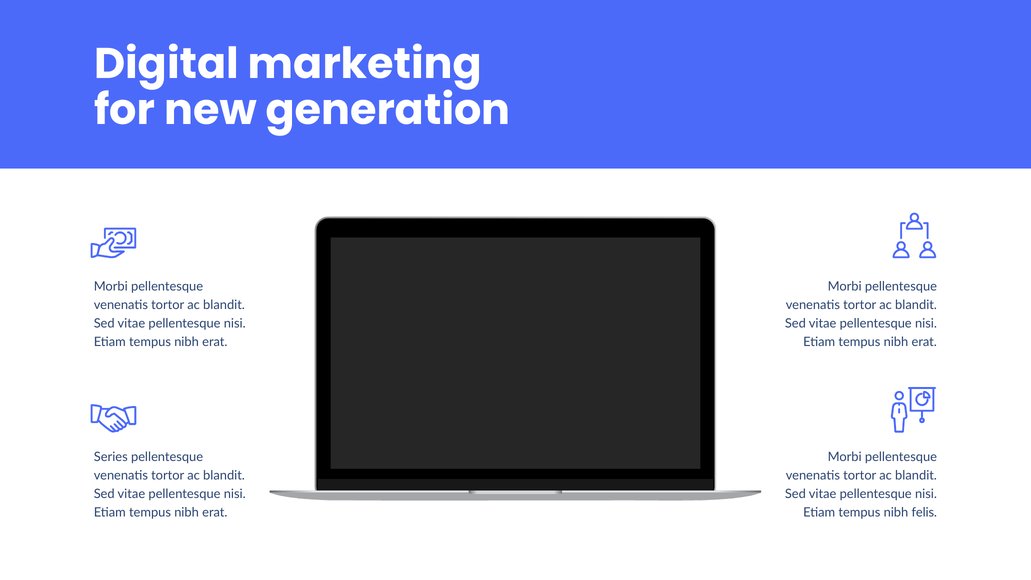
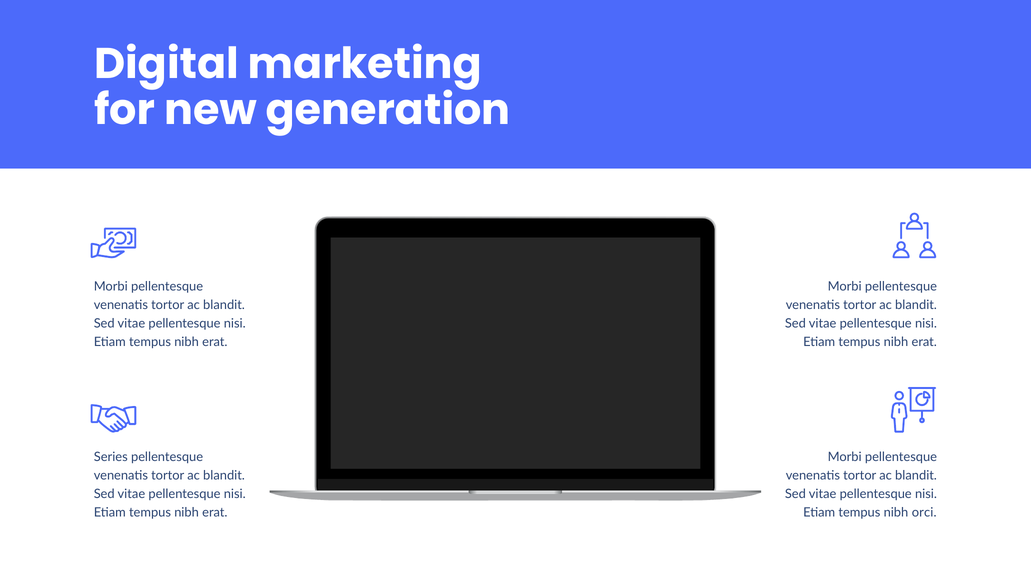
felis: felis -> orci (924, 512)
